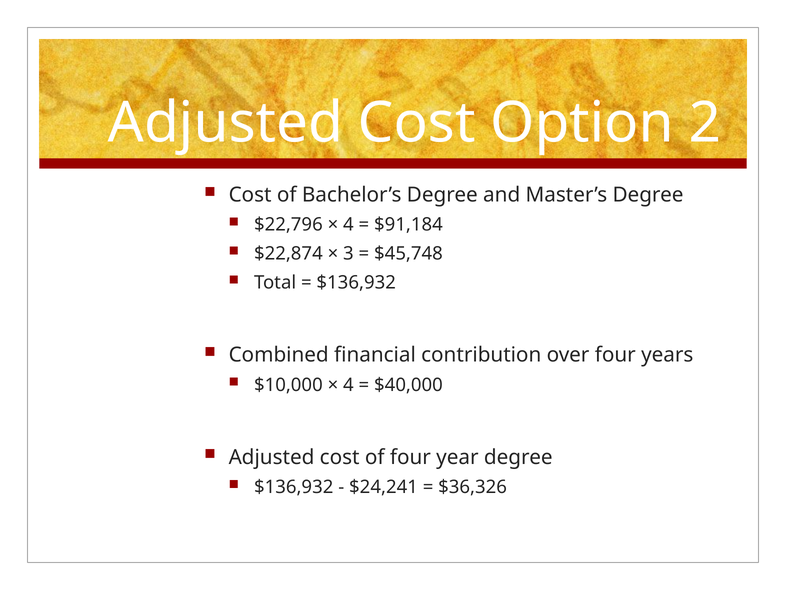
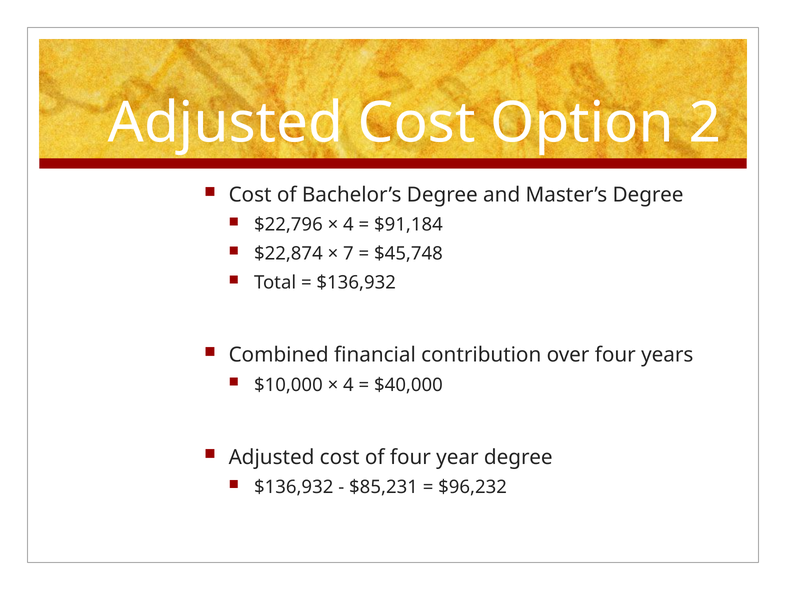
3: 3 -> 7 (348, 254)
$24,241: $24,241 -> $85,231 (384, 487)
$36,326: $36,326 -> $96,232 (473, 487)
